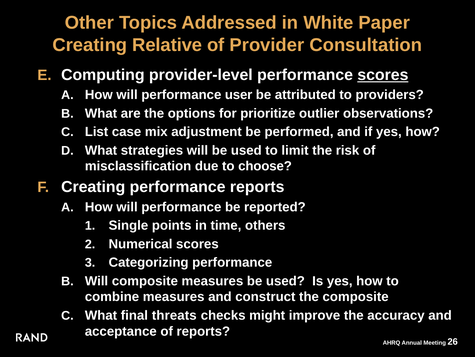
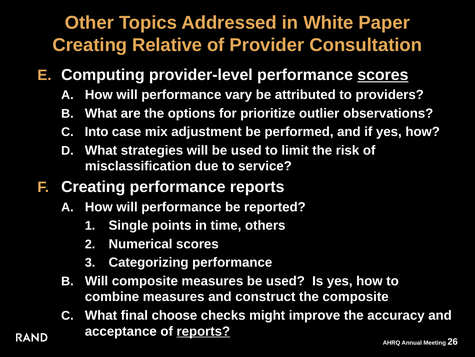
user: user -> vary (239, 95)
List: List -> Into (97, 132)
choose: choose -> service (265, 166)
threats: threats -> choose (174, 315)
reports underline: none -> present (203, 331)
